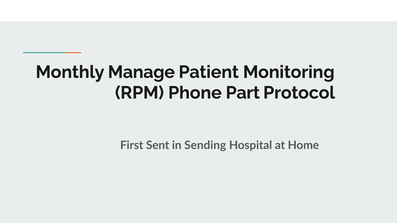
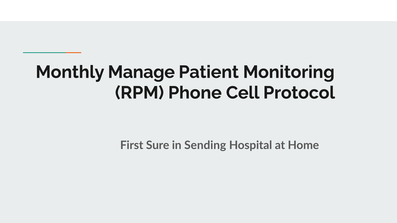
Part: Part -> Cell (243, 93)
Sent: Sent -> Sure (158, 146)
